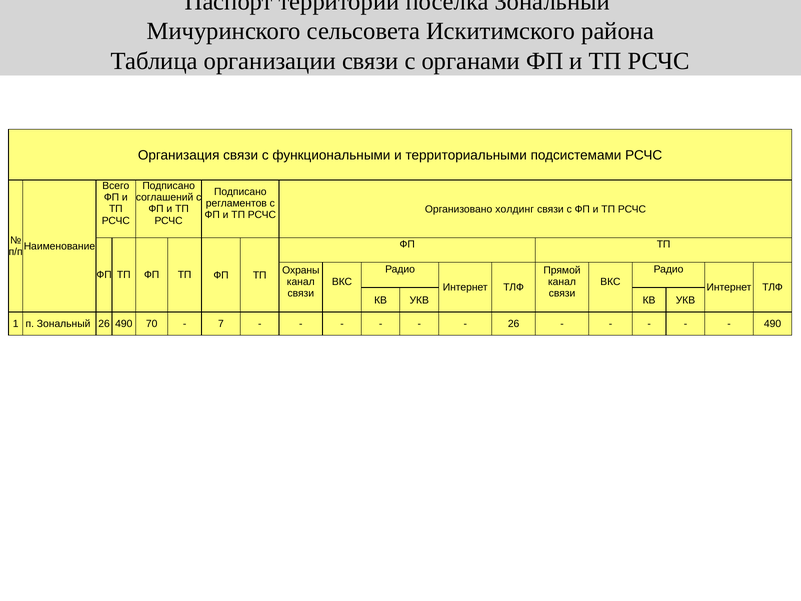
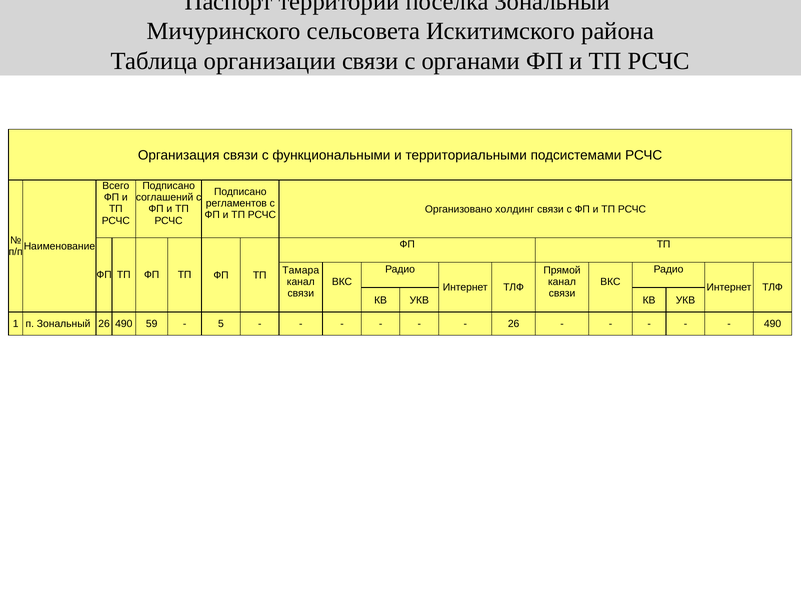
Охраны: Охраны -> Тамара (301, 270)
70: 70 -> 59 (152, 324)
7: 7 -> 5 (221, 324)
